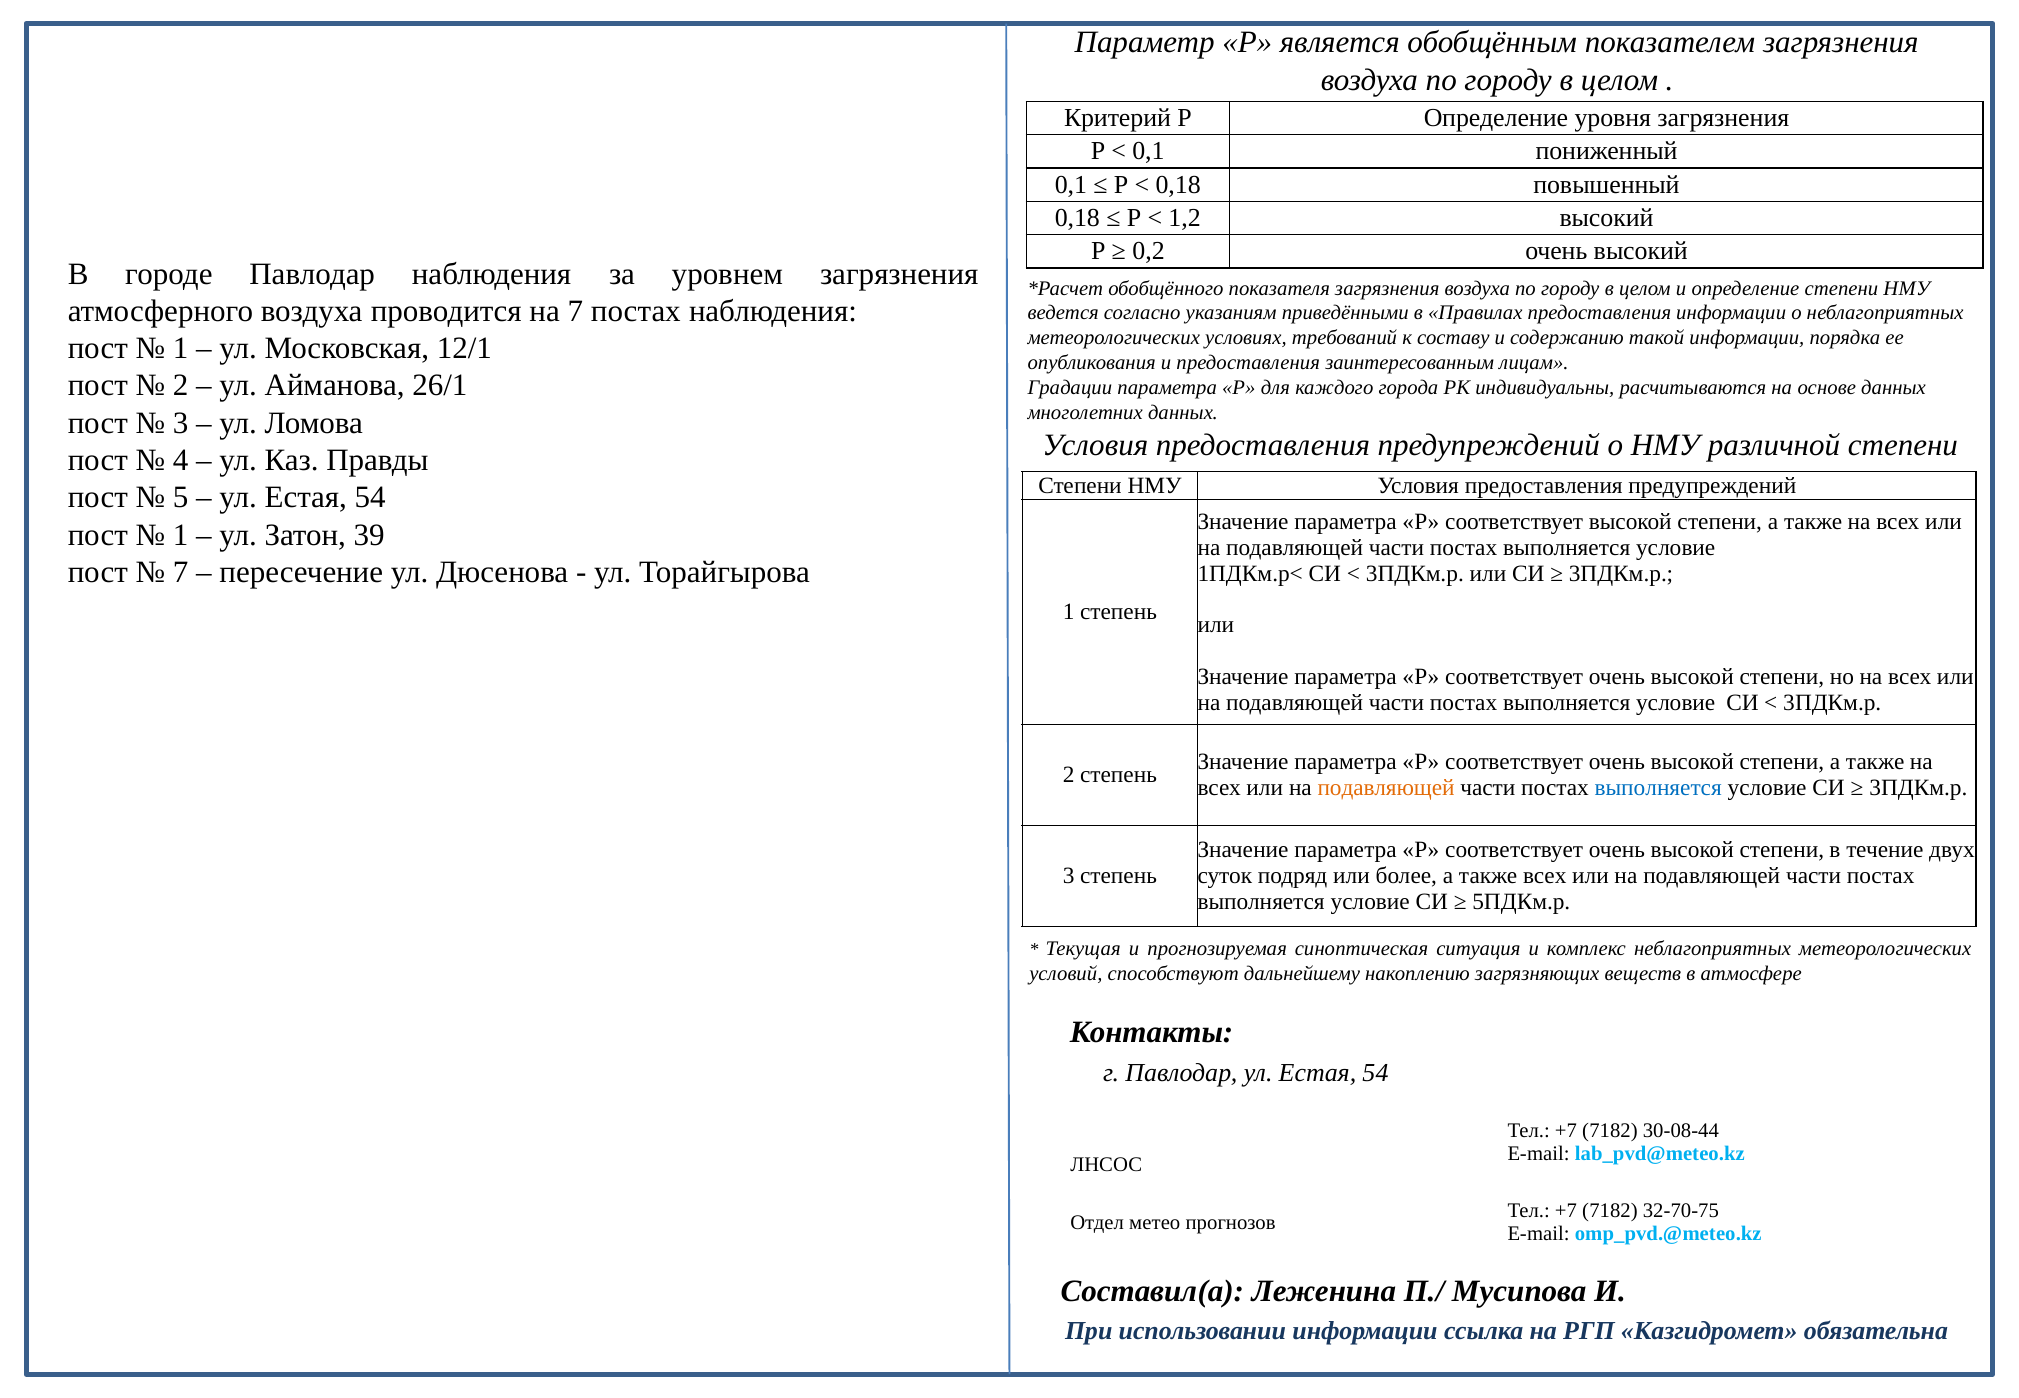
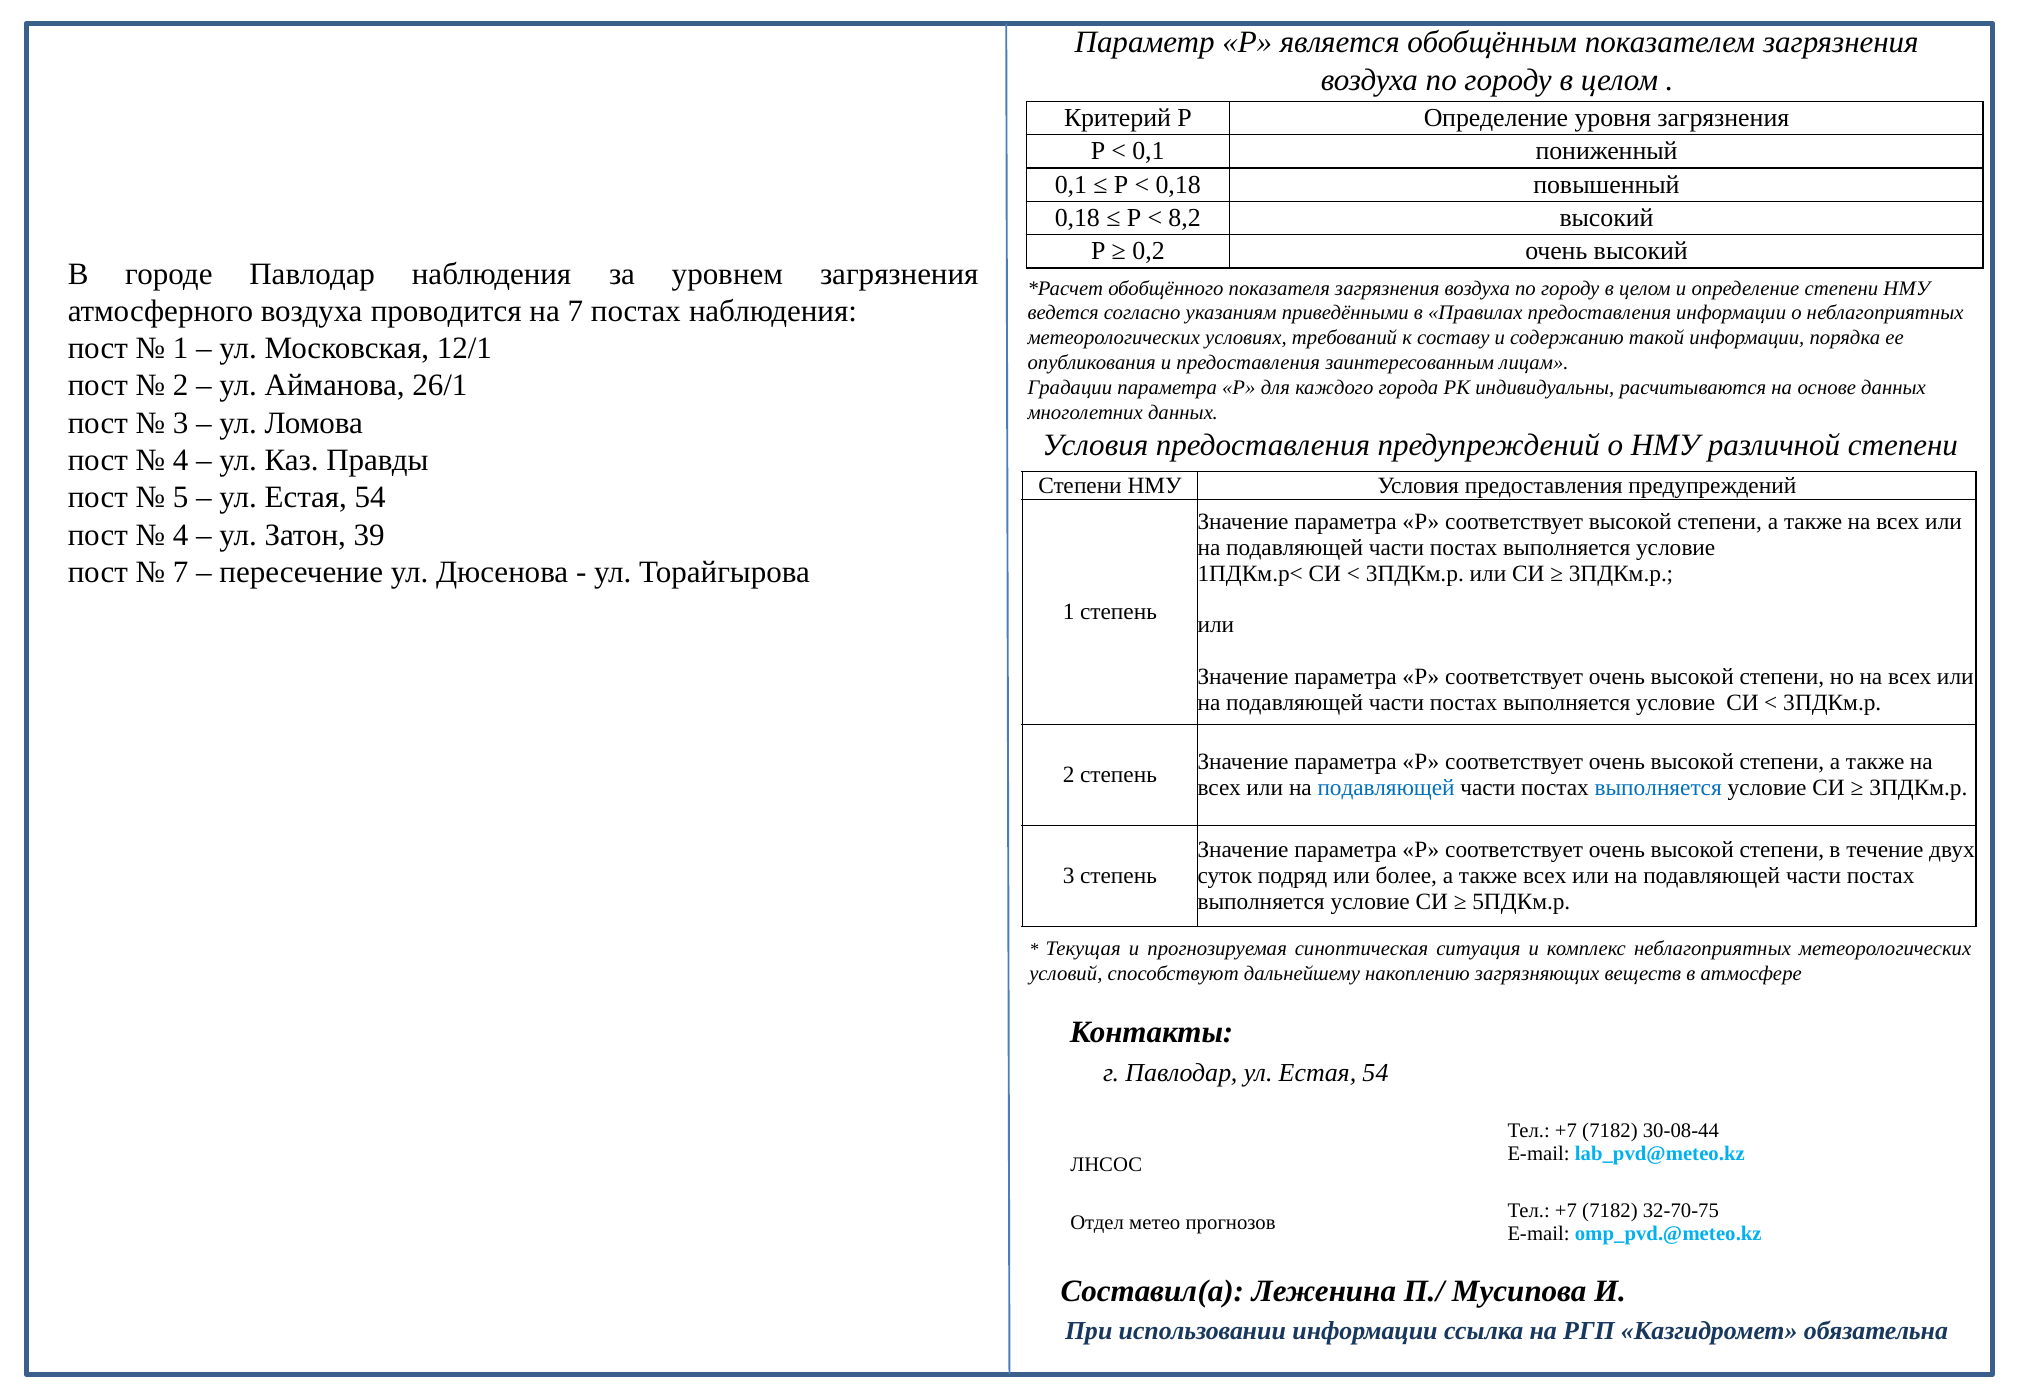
1,2: 1,2 -> 8,2 (1185, 218)
1: 1 -> 4 (181, 535)
подавляющей colour: orange -> blue (1386, 788)
